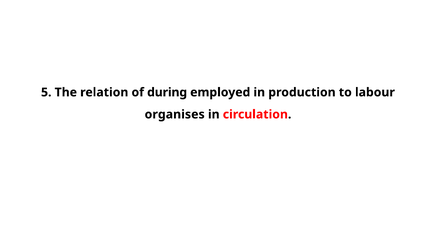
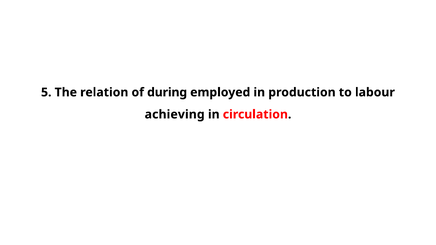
organises: organises -> achieving (175, 115)
